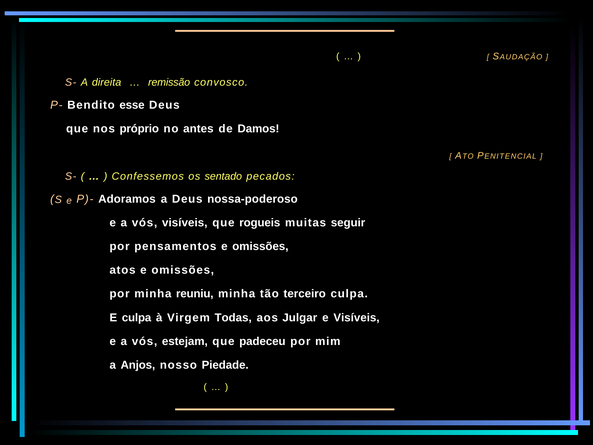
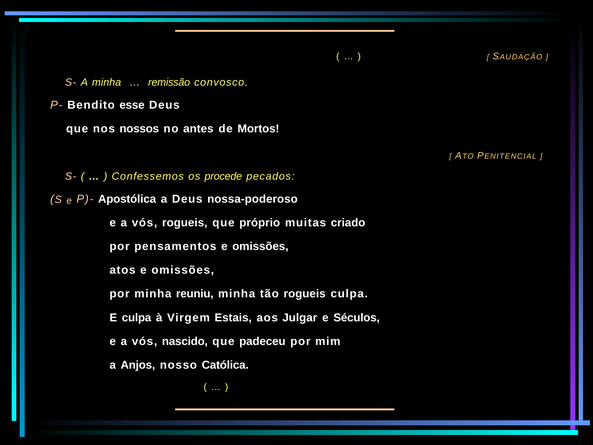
A direita: direita -> minha (107, 82)
próprio: próprio -> nossos (139, 129)
Damos: Damos -> Mortos (258, 129)
sentado: sentado -> procede (223, 176)
Adoramos: Adoramos -> Apostólica (127, 199)
vós visíveis: visíveis -> rogueis (185, 223)
rogueis: rogueis -> próprio (260, 223)
seguir: seguir -> criado (348, 223)
tão terceiro: terceiro -> rogueis (305, 294)
Todas: Todas -> Estais (233, 317)
e Visíveis: Visíveis -> Séculos (357, 317)
estejam: estejam -> nascido (185, 341)
Piedade: Piedade -> Católica (225, 365)
